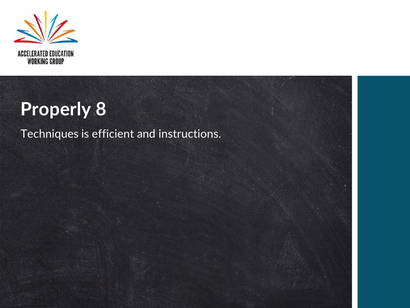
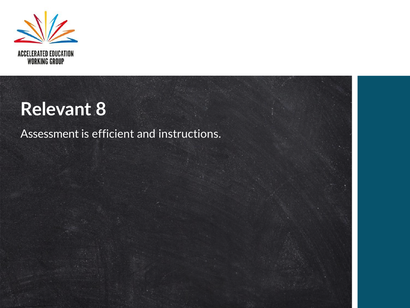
Properly: Properly -> Relevant (56, 109)
Techniques: Techniques -> Assessment (50, 134)
